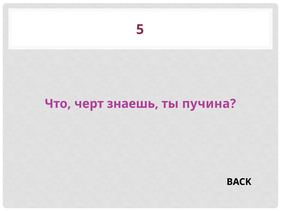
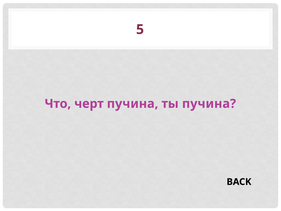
черт знаешь: знаешь -> пучина (133, 104)
